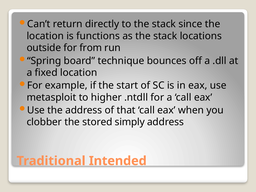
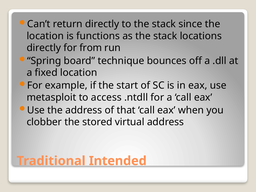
outside: outside -> directly (44, 48)
higher: higher -> access (106, 97)
simply: simply -> virtual (130, 122)
